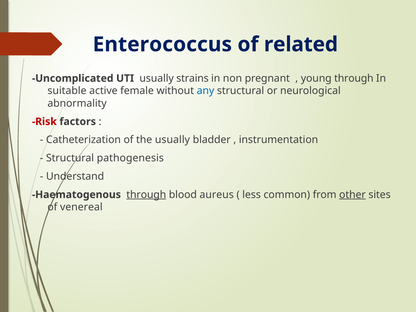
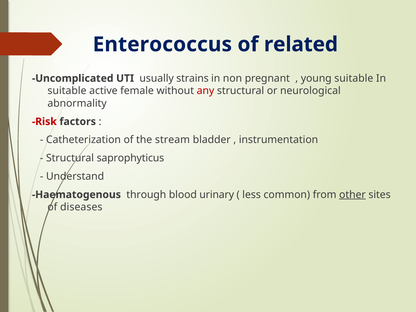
young through: through -> suitable (354, 78)
any colour: blue -> red (206, 91)
the usually: usually -> stream (172, 140)
pathogenesis: pathogenesis -> saprophyticus (130, 158)
through underline: present -> none (146, 195)
aureus: aureus -> urinary (217, 195)
venereal: venereal -> diseases (81, 207)
